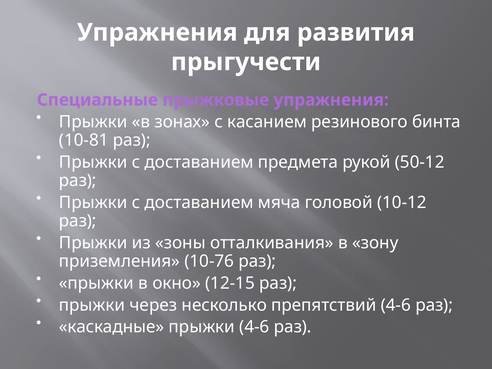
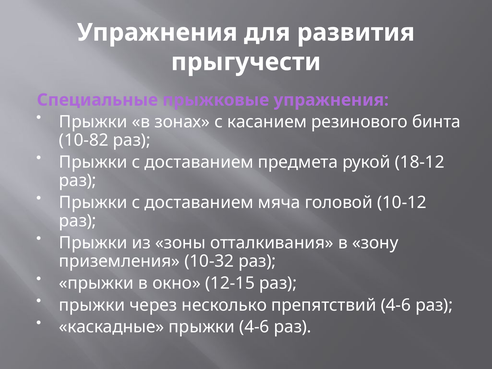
10-81: 10-81 -> 10-82 (84, 140)
50-12: 50-12 -> 18-12 (420, 162)
10-76: 10-76 -> 10-32 (209, 261)
